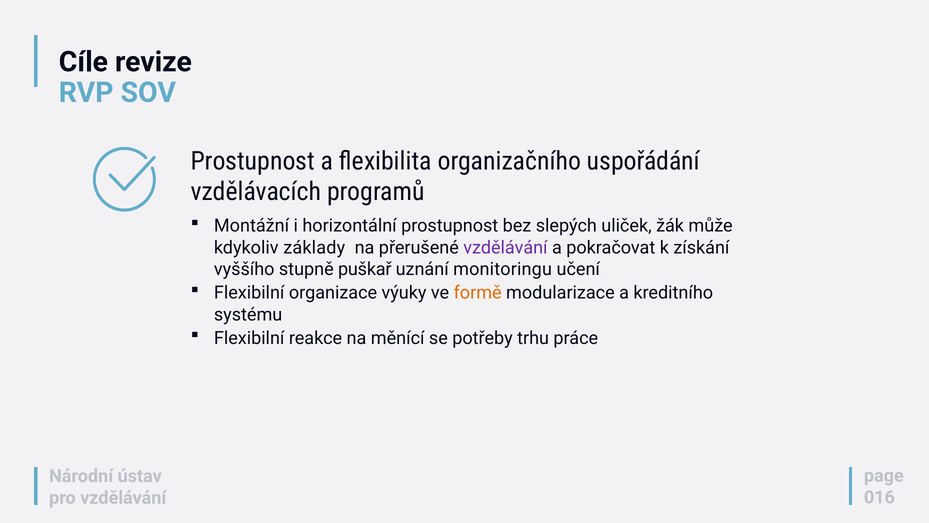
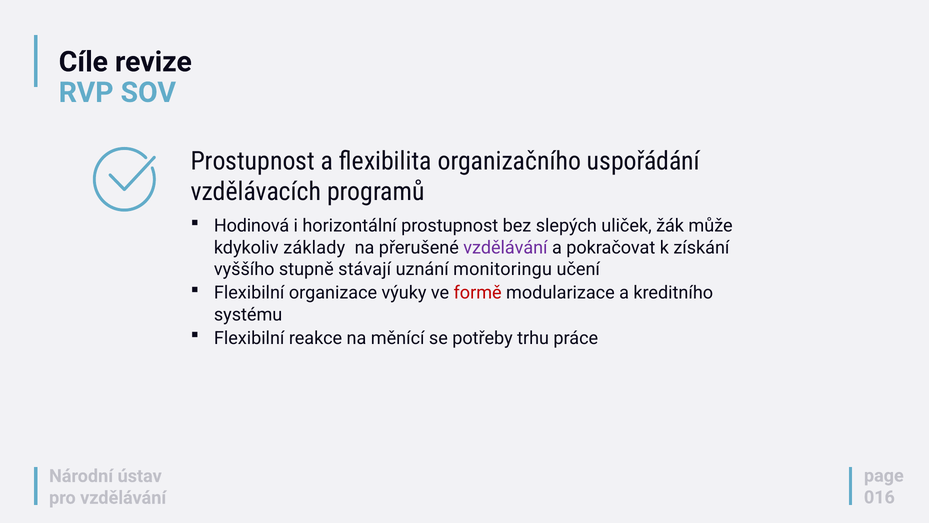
Montážní: Montážní -> Hodinová (252, 226)
puškař: puškař -> stávají (365, 269)
formě colour: orange -> red (478, 293)
